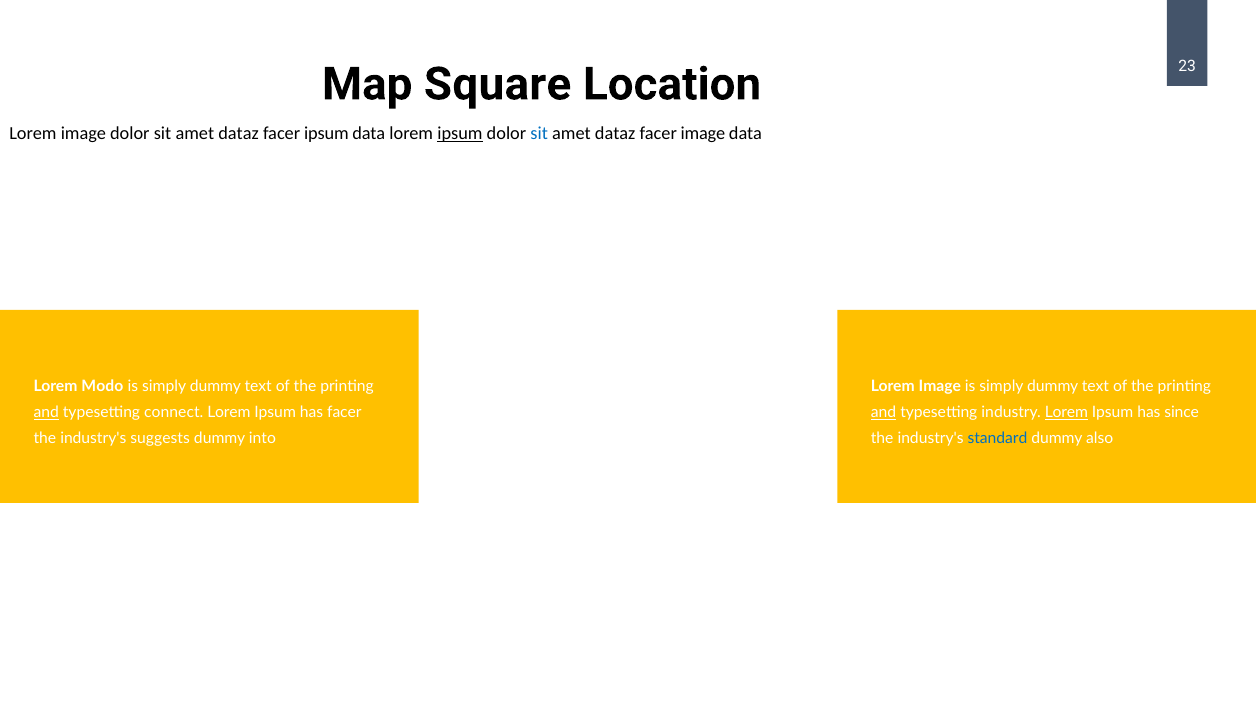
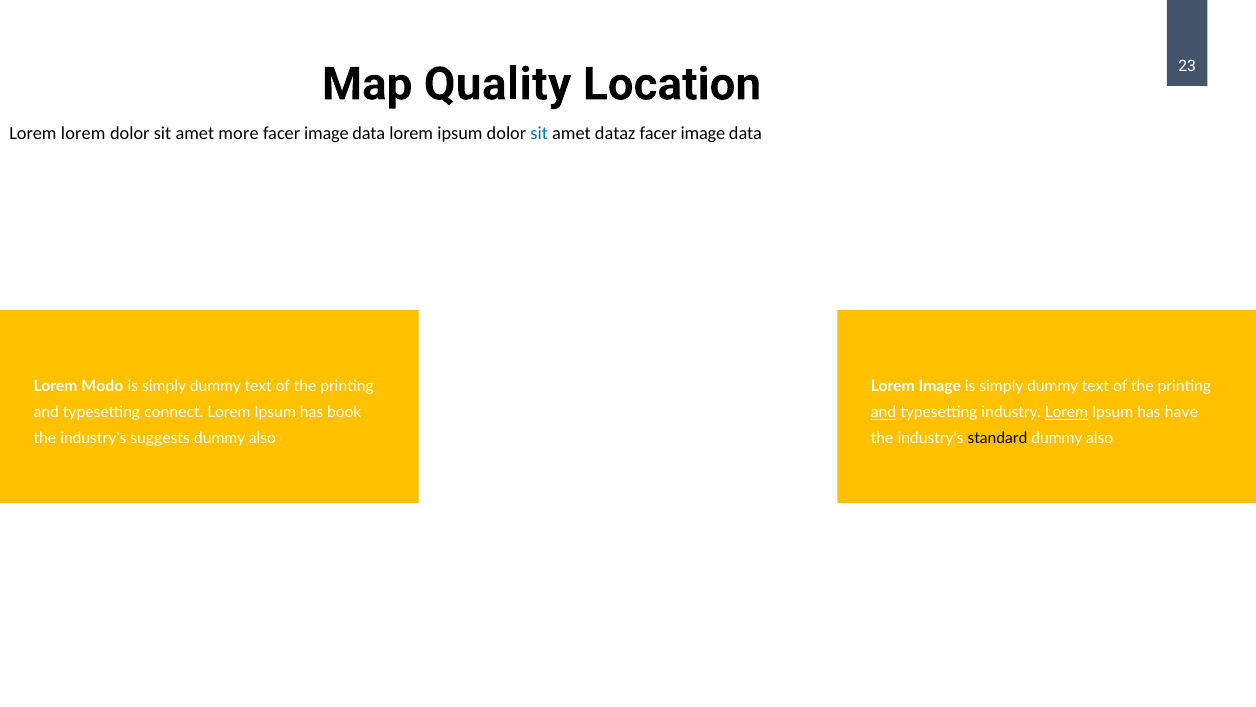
Square: Square -> Quality (498, 84)
image: image -> lorem (83, 134)
dataz: dataz -> more (239, 134)
ipsum: ipsum -> image (326, 134)
ipsum underline: present -> none (460, 134)
and underline: present -> none (46, 412)
has facer: facer -> book (344, 412)
since: since -> have (1182, 412)
into: into -> also (262, 438)
standard colour: blue -> black (997, 438)
